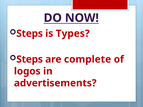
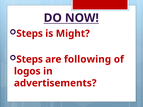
Types: Types -> Might (73, 34)
complete: complete -> following (88, 59)
